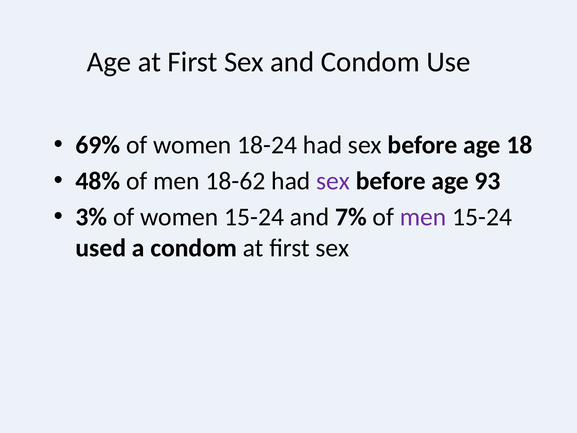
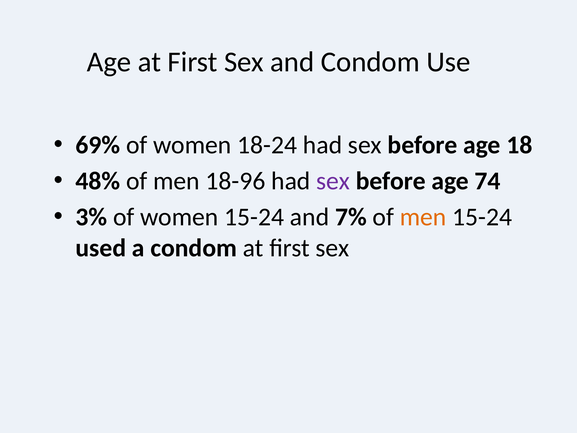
18-62: 18-62 -> 18-96 (236, 181)
93: 93 -> 74 (488, 181)
men colour: purple -> orange (423, 217)
